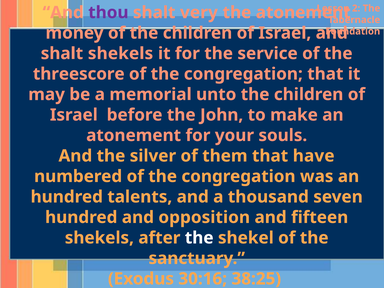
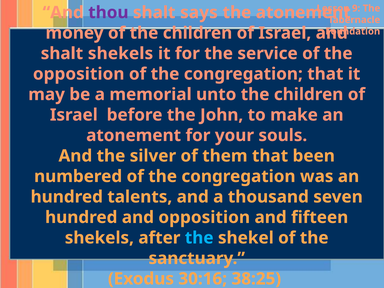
2: 2 -> 9 (356, 8)
very: very -> says (199, 13)
threescore: threescore -> opposition (79, 74)
have: have -> been (314, 156)
the colour: white -> light blue (199, 238)
